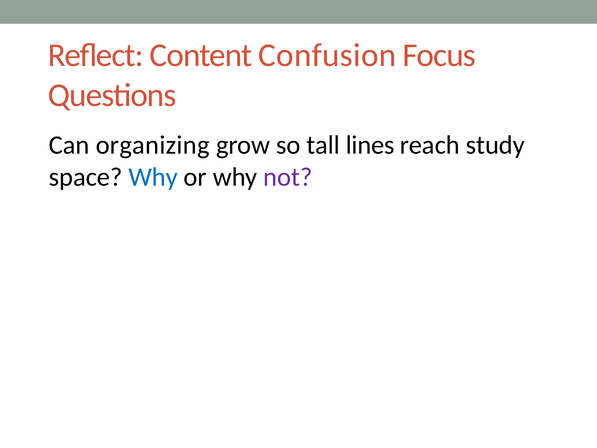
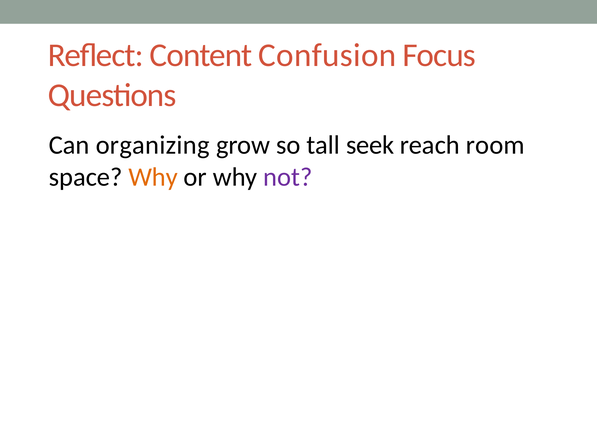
lines: lines -> seek (370, 145)
study: study -> room (495, 145)
Why colour: blue -> orange (153, 177)
